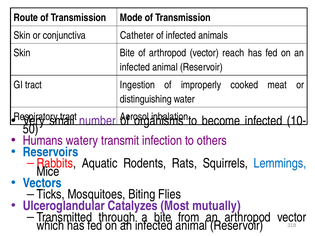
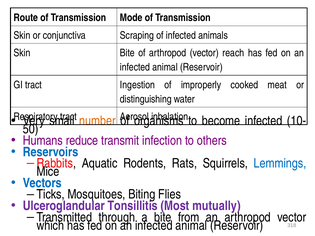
Catheter: Catheter -> Scraping (137, 35)
number colour: purple -> orange (97, 121)
watery: watery -> reduce (82, 141)
Catalyzes: Catalyzes -> Tonsillitis (133, 206)
